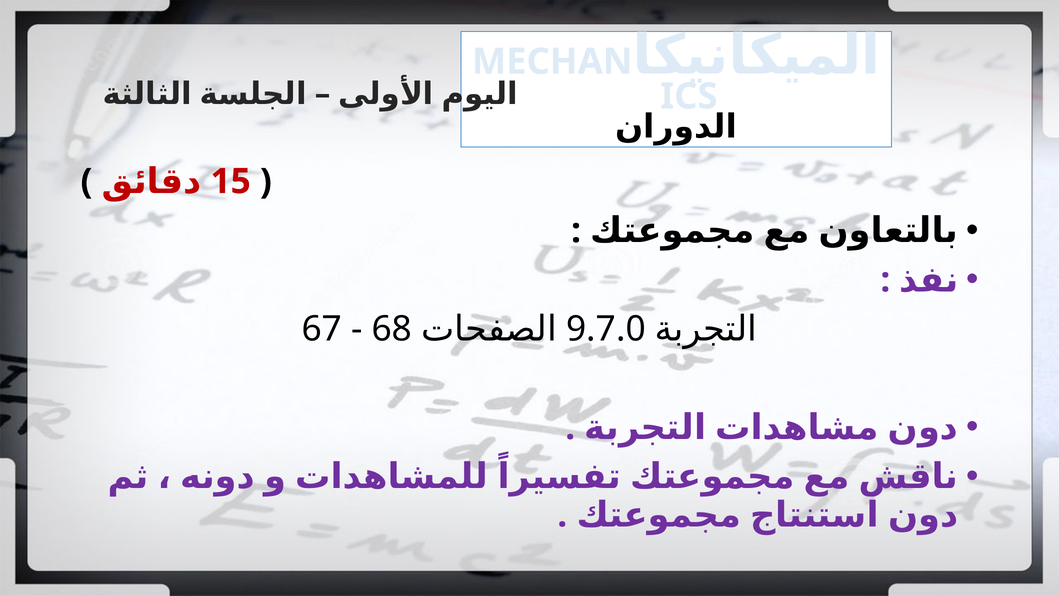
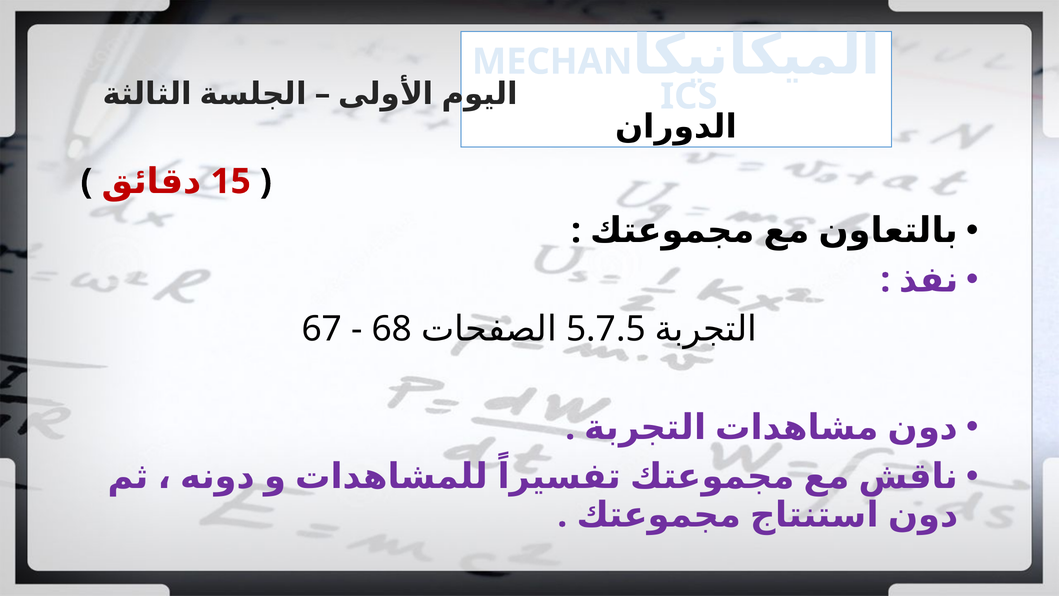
9.7.0: 9.7.0 -> 5.7.5 (606, 329)
